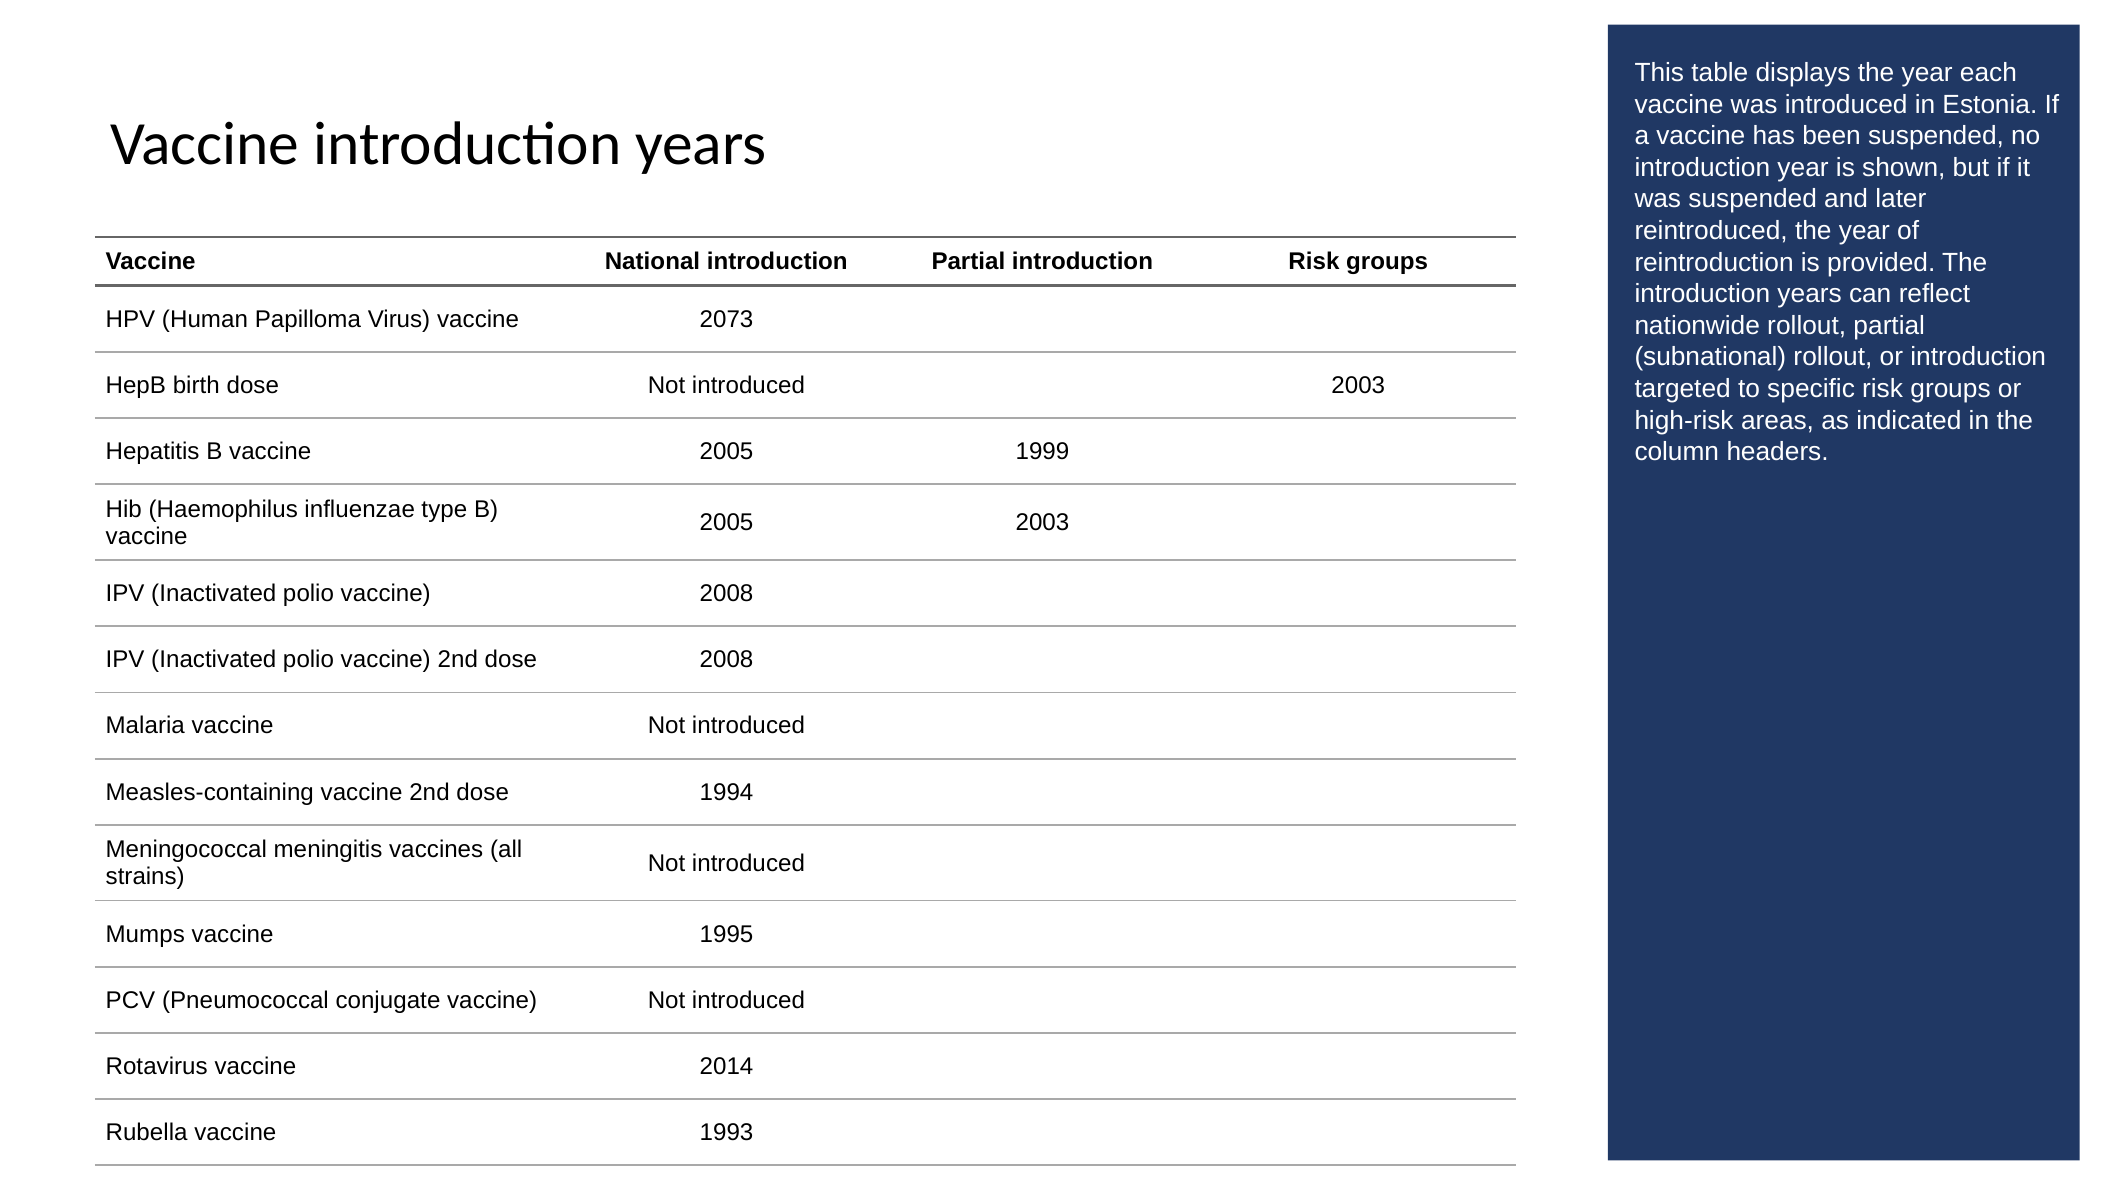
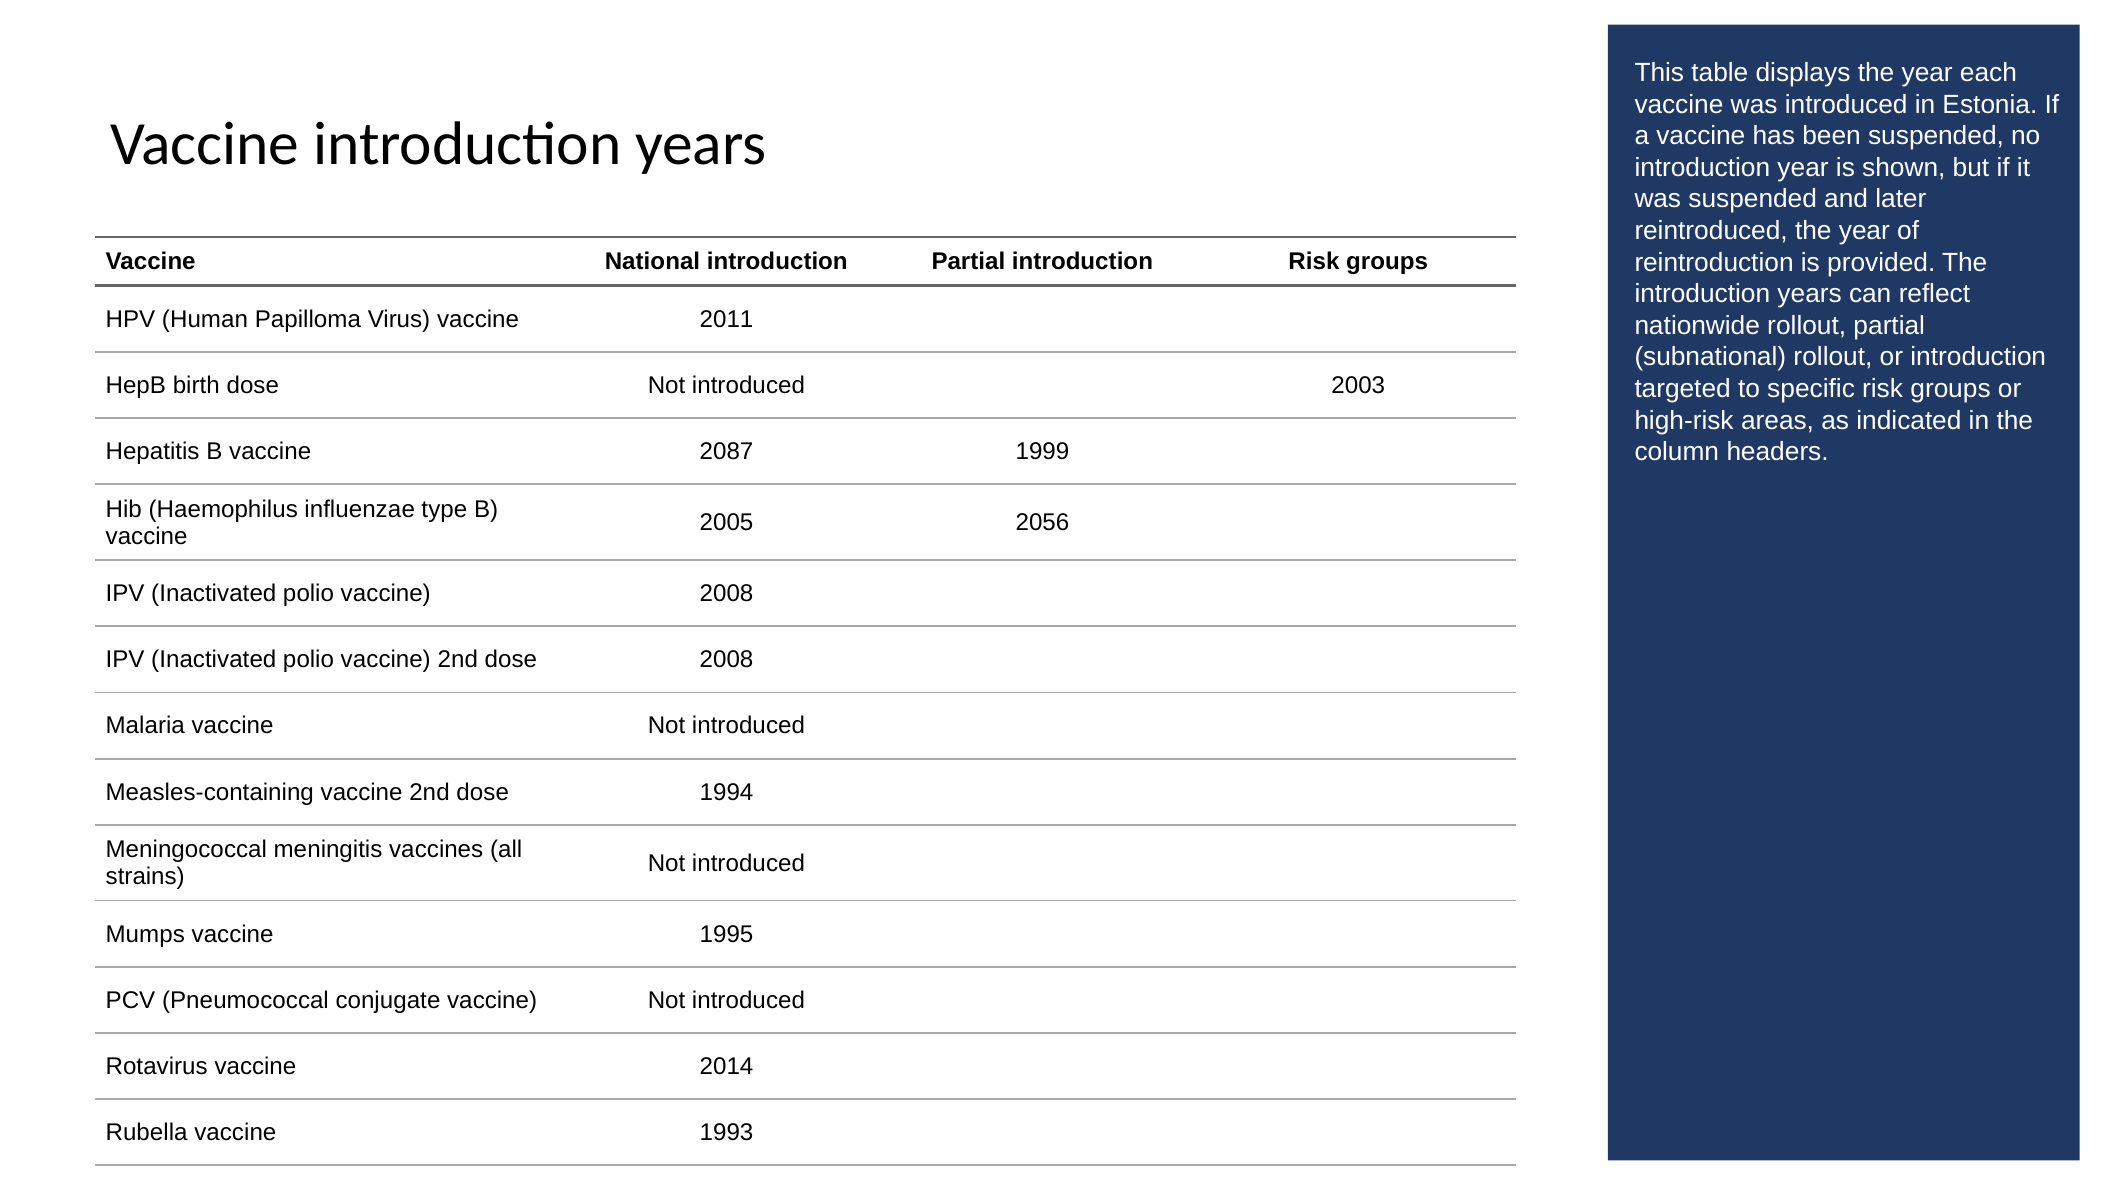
2073: 2073 -> 2011 (727, 319)
Hepatitis B vaccine 2005: 2005 -> 2087 (727, 452)
2005 2003: 2003 -> 2056 (1042, 522)
